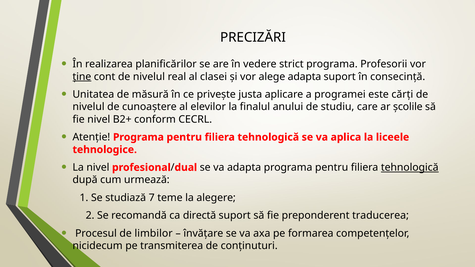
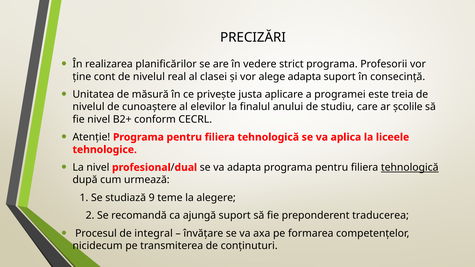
ține underline: present -> none (82, 77)
cărți: cărți -> treia (402, 94)
7: 7 -> 9 (152, 198)
directă: directă -> ajungă (200, 216)
limbilor: limbilor -> integral (154, 233)
